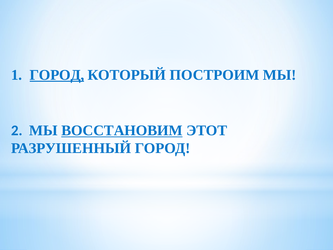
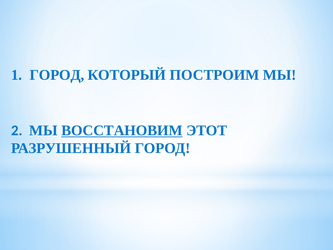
ГОРОД underline: present -> none (57, 75)
